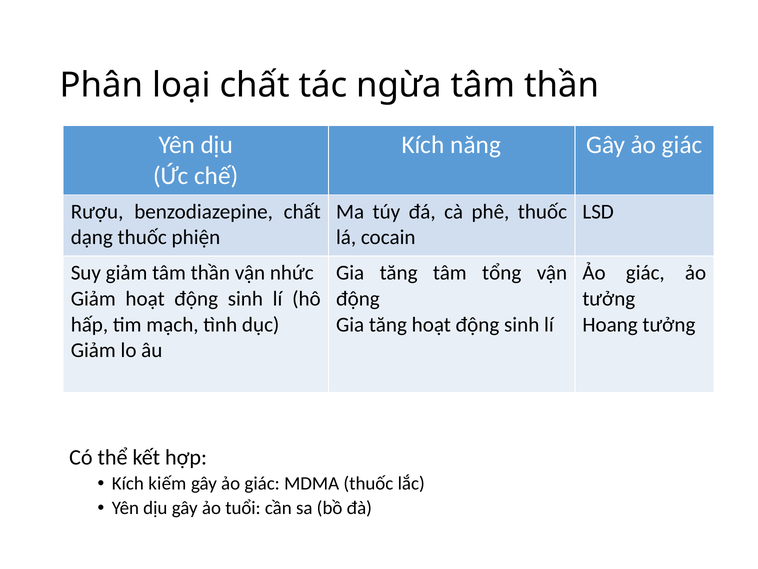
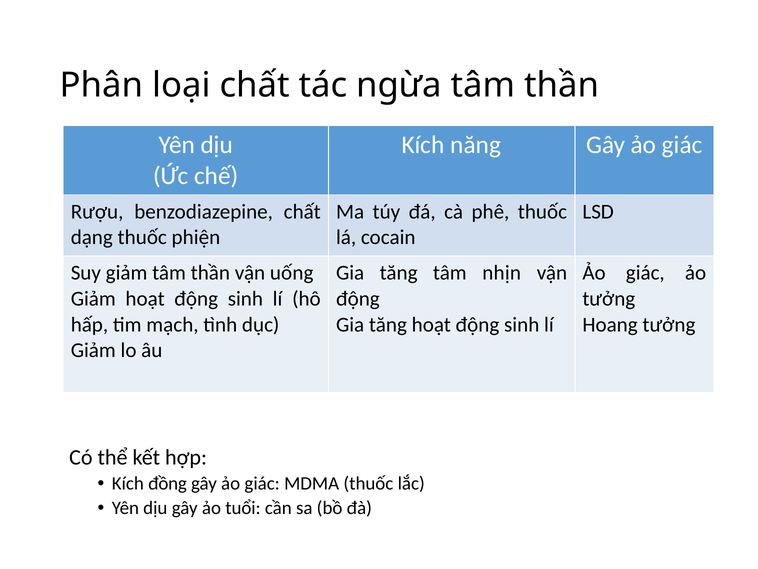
nhức: nhức -> uống (292, 273)
tổng: tổng -> nhịn (502, 273)
kiếm: kiếm -> đồng (168, 483)
